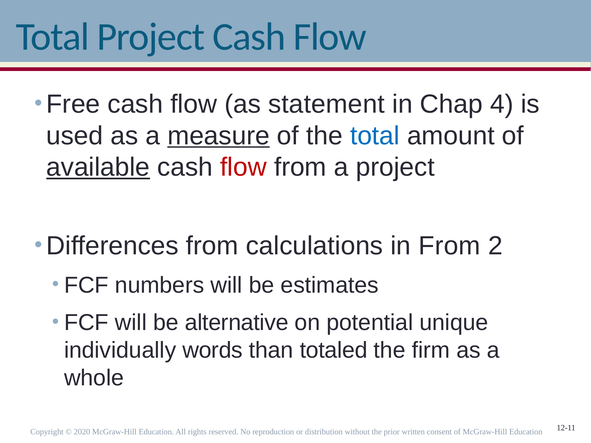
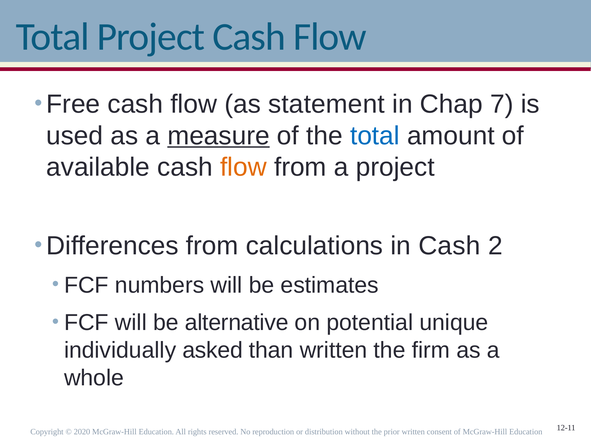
4: 4 -> 7 (502, 104)
available underline: present -> none (98, 167)
flow colour: red -> orange (243, 167)
in From: From -> Cash (449, 246)
words: words -> asked (213, 350)
than totaled: totaled -> written (334, 350)
